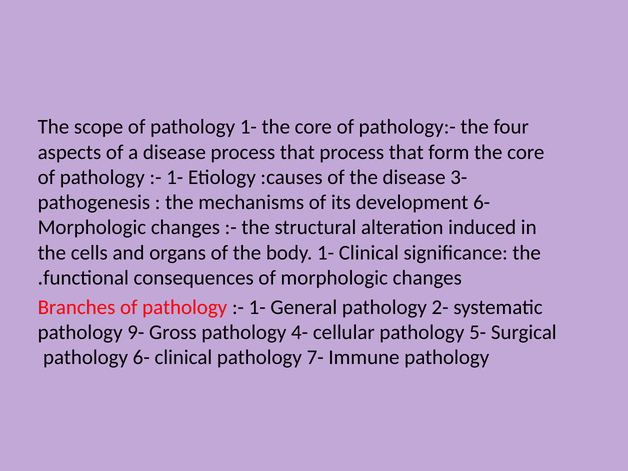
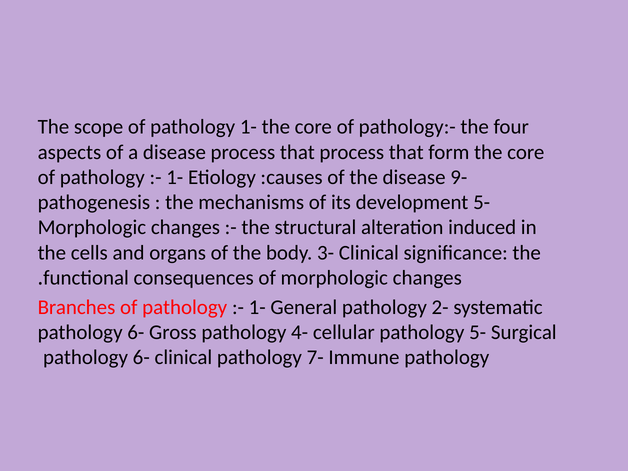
3-: 3- -> 9- (459, 177)
development 6-: 6- -> 5- (482, 202)
body 1-: 1- -> 3- (326, 253)
9-: 9- -> 6- (136, 332)
